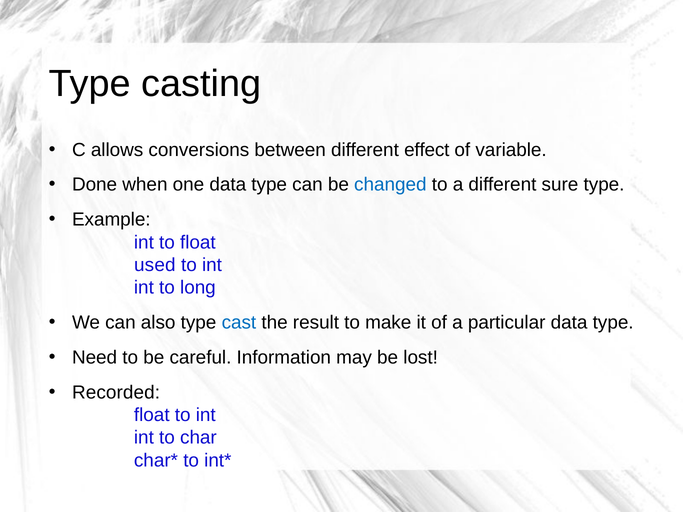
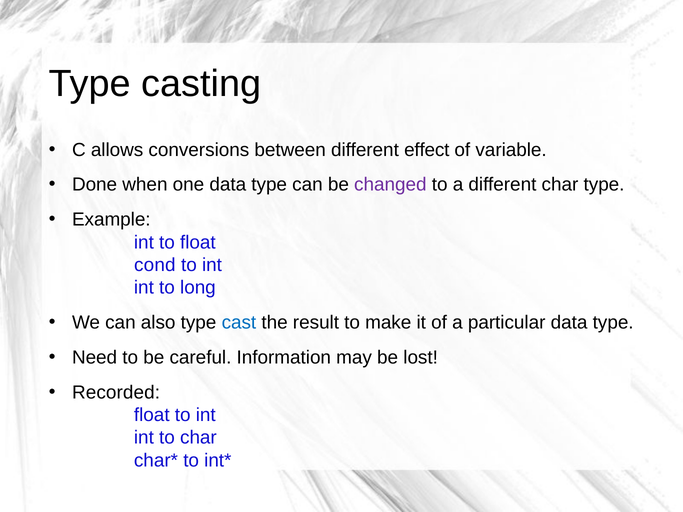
changed colour: blue -> purple (390, 185)
different sure: sure -> char (560, 185)
used: used -> cond (155, 265)
